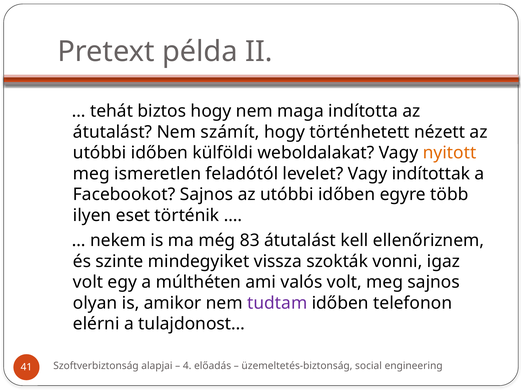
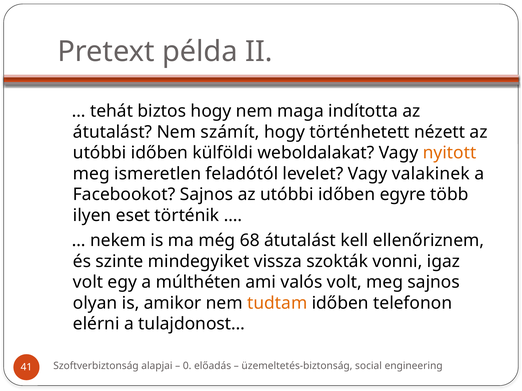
indítottak: indítottak -> valakinek (431, 174)
83: 83 -> 68 (250, 241)
tudtam colour: purple -> orange (277, 303)
4: 4 -> 0 (187, 366)
